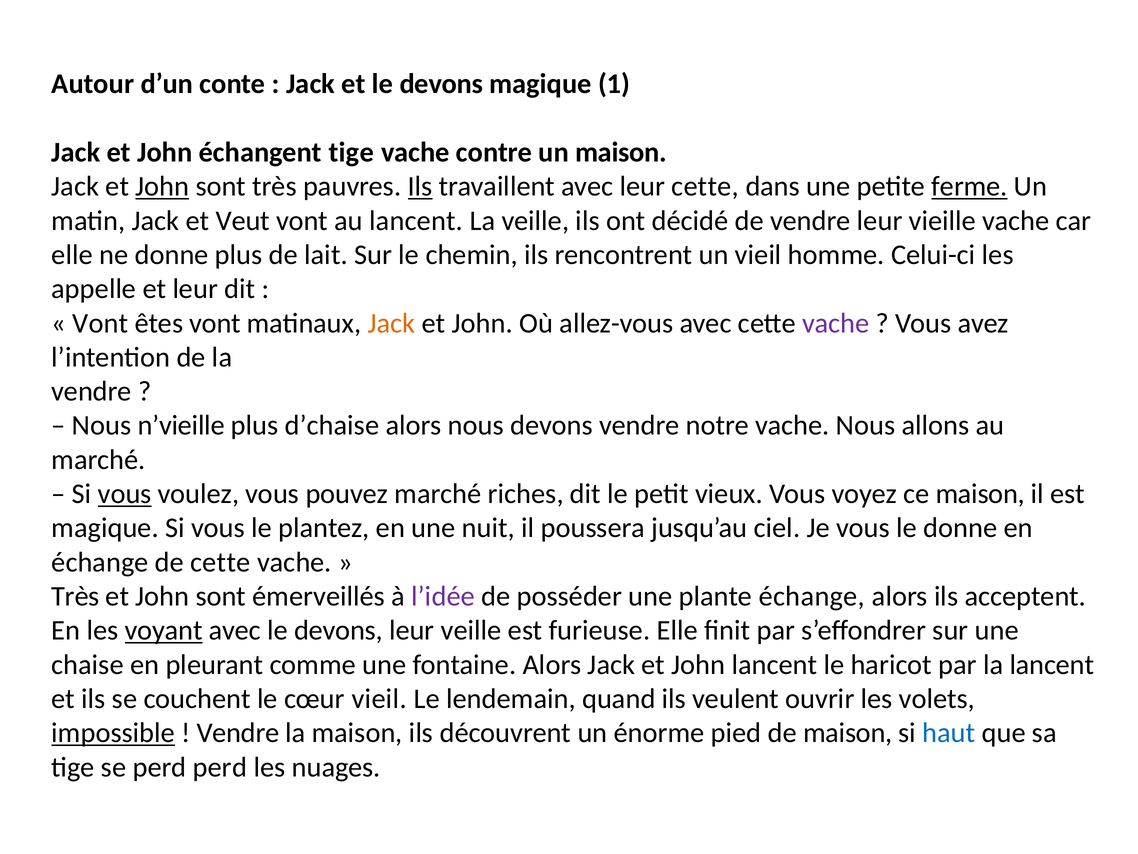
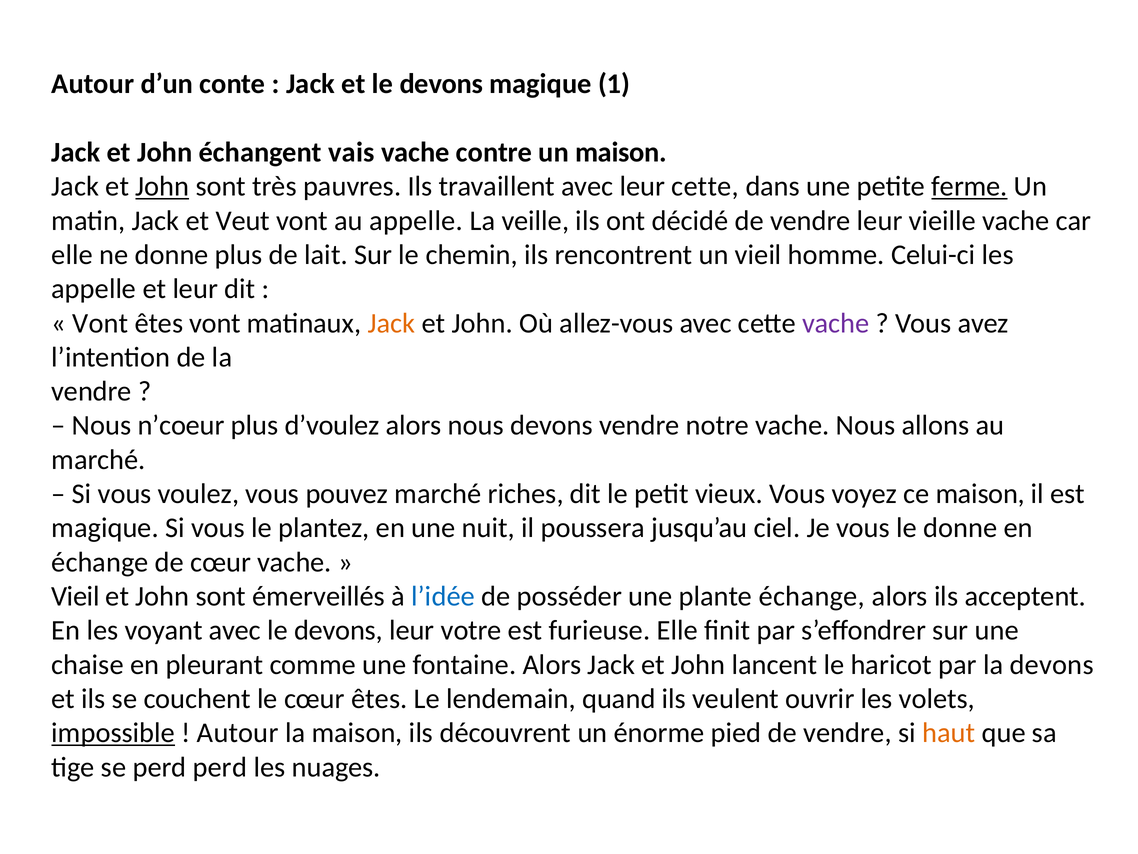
échangent tige: tige -> vais (351, 152)
Ils underline: present -> none (420, 186)
au lancent: lancent -> appelle (416, 220)
n’vieille: n’vieille -> n’coeur (181, 425)
d’chaise: d’chaise -> d’voulez (332, 425)
vous underline: present -> none (125, 494)
de cette: cette -> cœur (221, 562)
Très: Très -> Vieil (75, 596)
l’idée colour: purple -> blue (443, 596)
voyant underline: present -> none (164, 630)
leur veille: veille -> votre (471, 630)
la lancent: lancent -> devons (1052, 664)
cœur vieil: vieil -> êtes (379, 698)
Vendre: Vendre -> Autour (238, 733)
pied de maison: maison -> vendre (847, 733)
haut colour: blue -> orange (949, 733)
